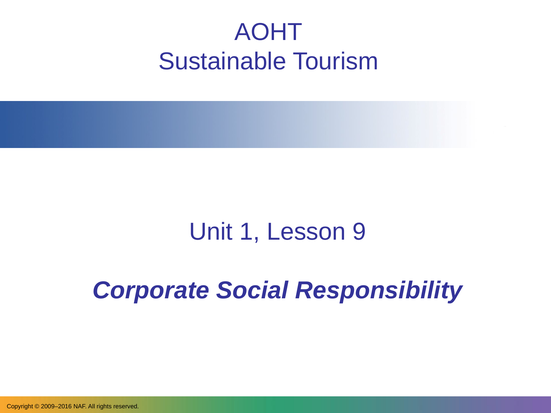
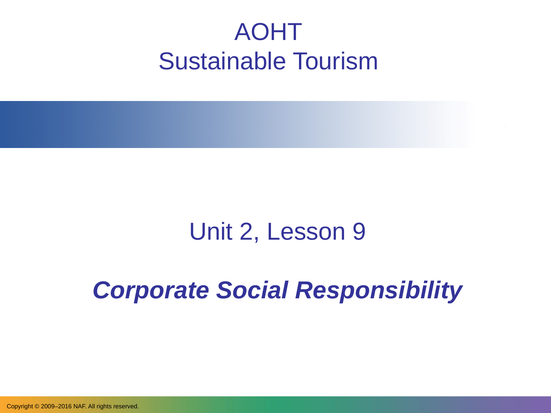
1: 1 -> 2 (250, 232)
